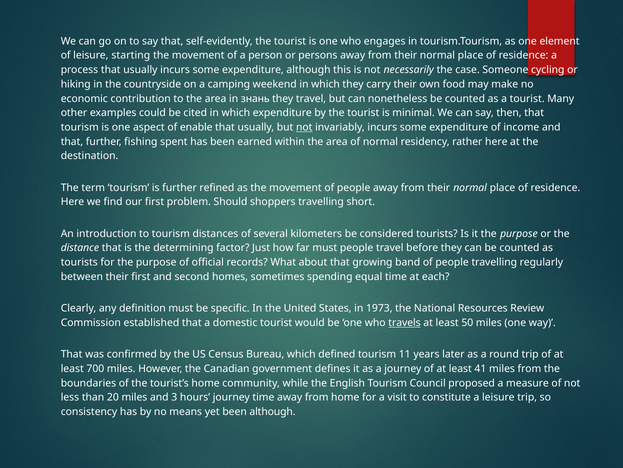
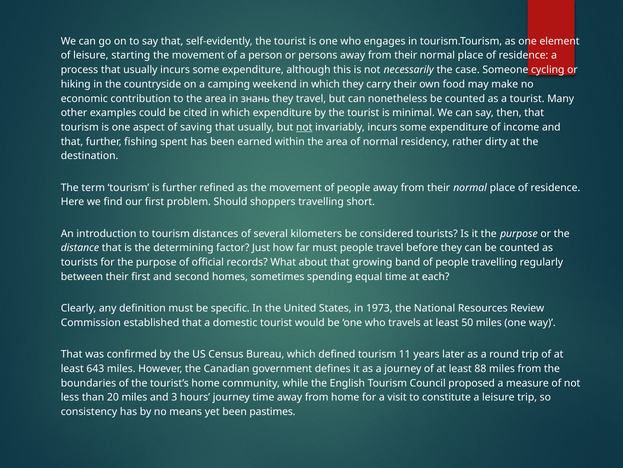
enable: enable -> saving (196, 127)
rather here: here -> dirty (496, 141)
travels underline: present -> none (405, 322)
700: 700 -> 643 (95, 368)
41: 41 -> 88 (480, 368)
been although: although -> pastimes (272, 411)
